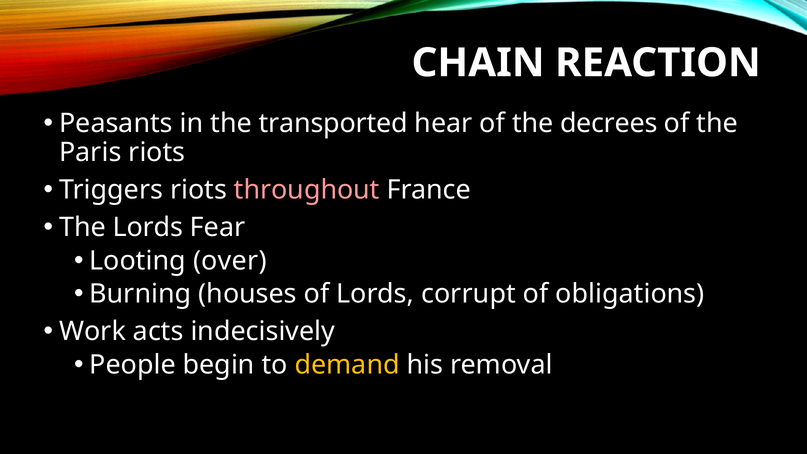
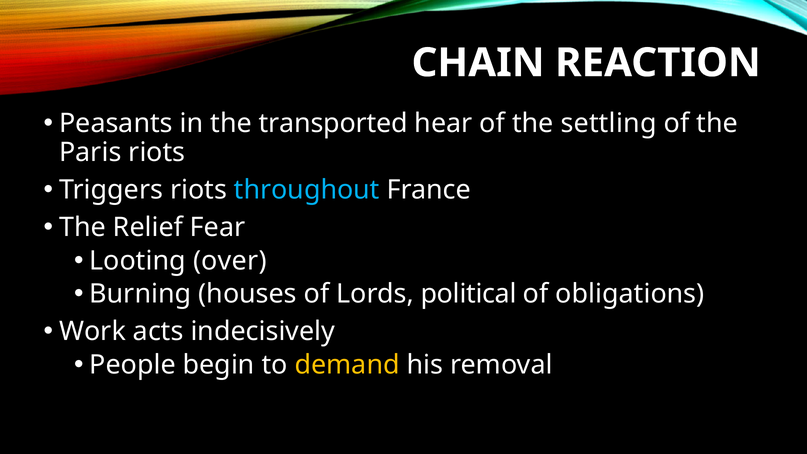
decrees: decrees -> settling (609, 123)
throughout colour: pink -> light blue (307, 190)
The Lords: Lords -> Relief (148, 227)
corrupt: corrupt -> political (469, 294)
